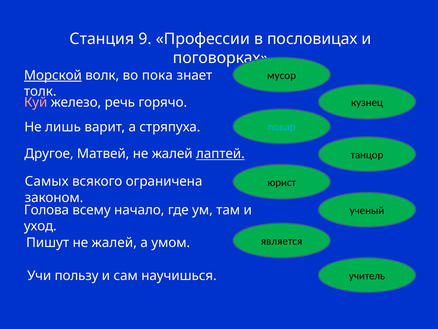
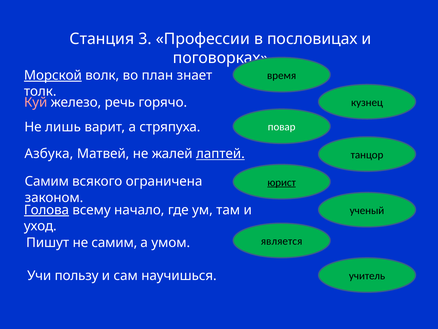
9: 9 -> 3 (145, 39)
мусор: мусор -> время (282, 75)
пока: пока -> план (157, 75)
повар colour: light blue -> white (282, 127)
Другое: Другое -> Азбука (49, 154)
Самых: Самых -> Самим (47, 181)
юрист underline: none -> present (282, 182)
Голова underline: none -> present (46, 210)
Пишут не жалей: жалей -> самим (114, 242)
